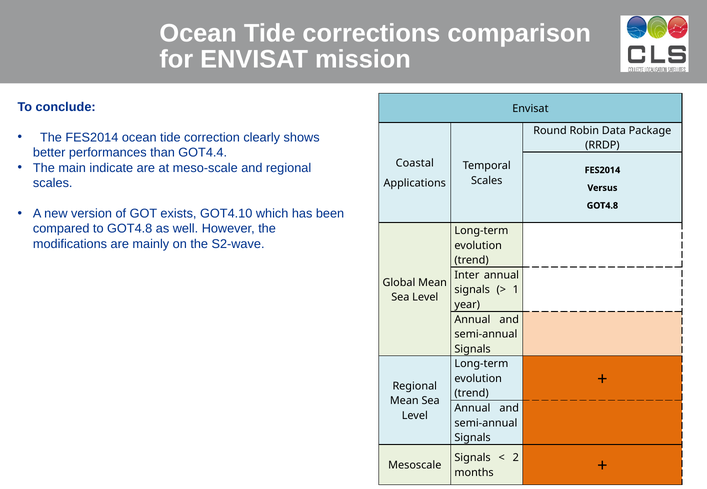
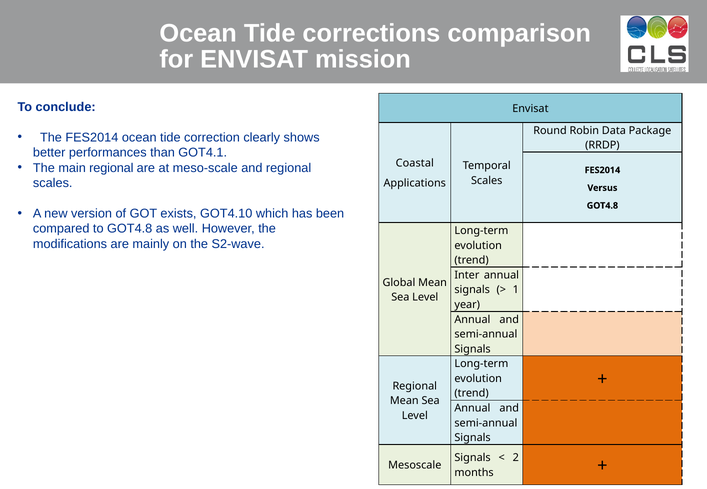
GOT4.4: GOT4.4 -> GOT4.1 (203, 153)
main indicate: indicate -> regional (111, 168)
